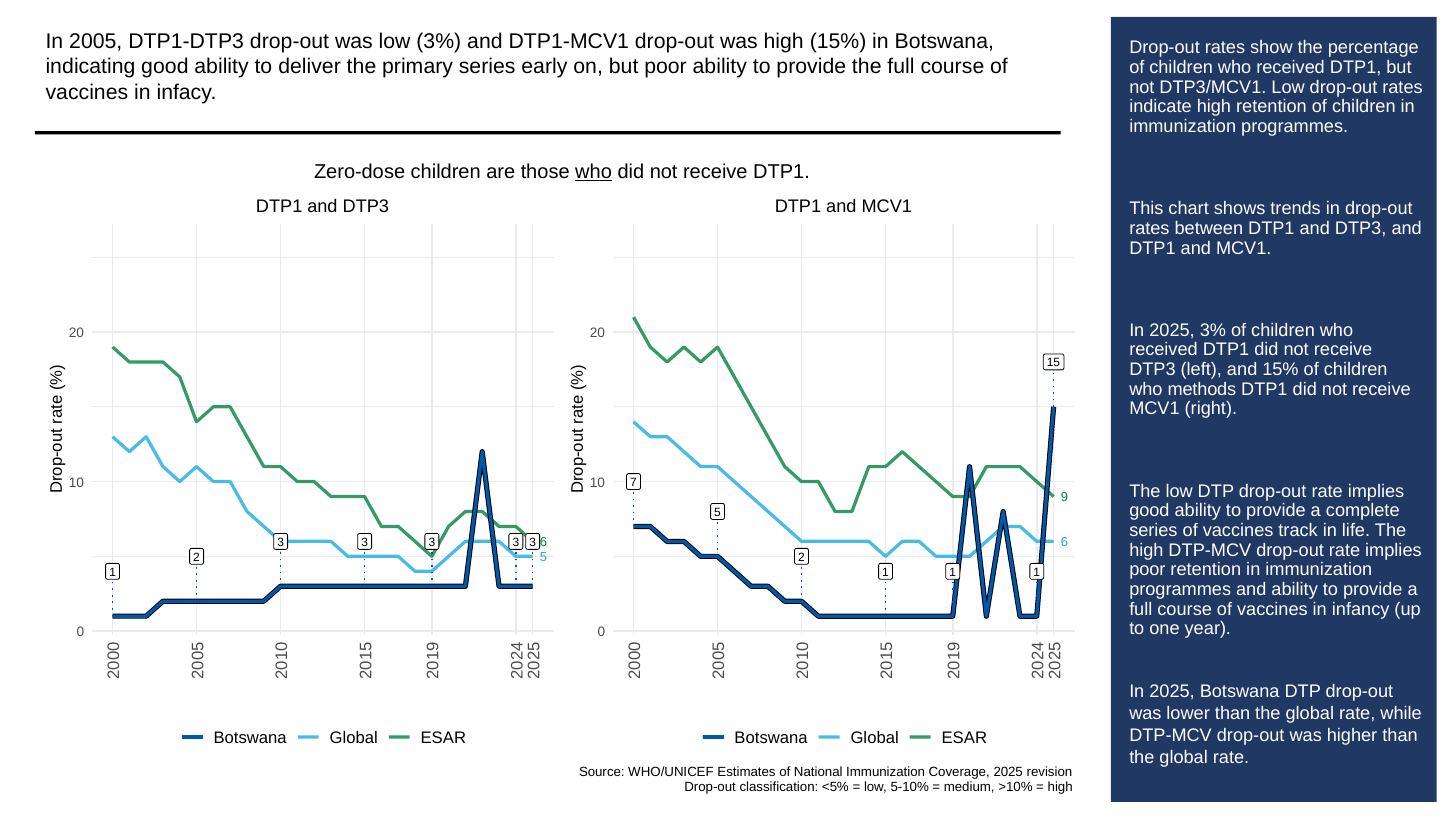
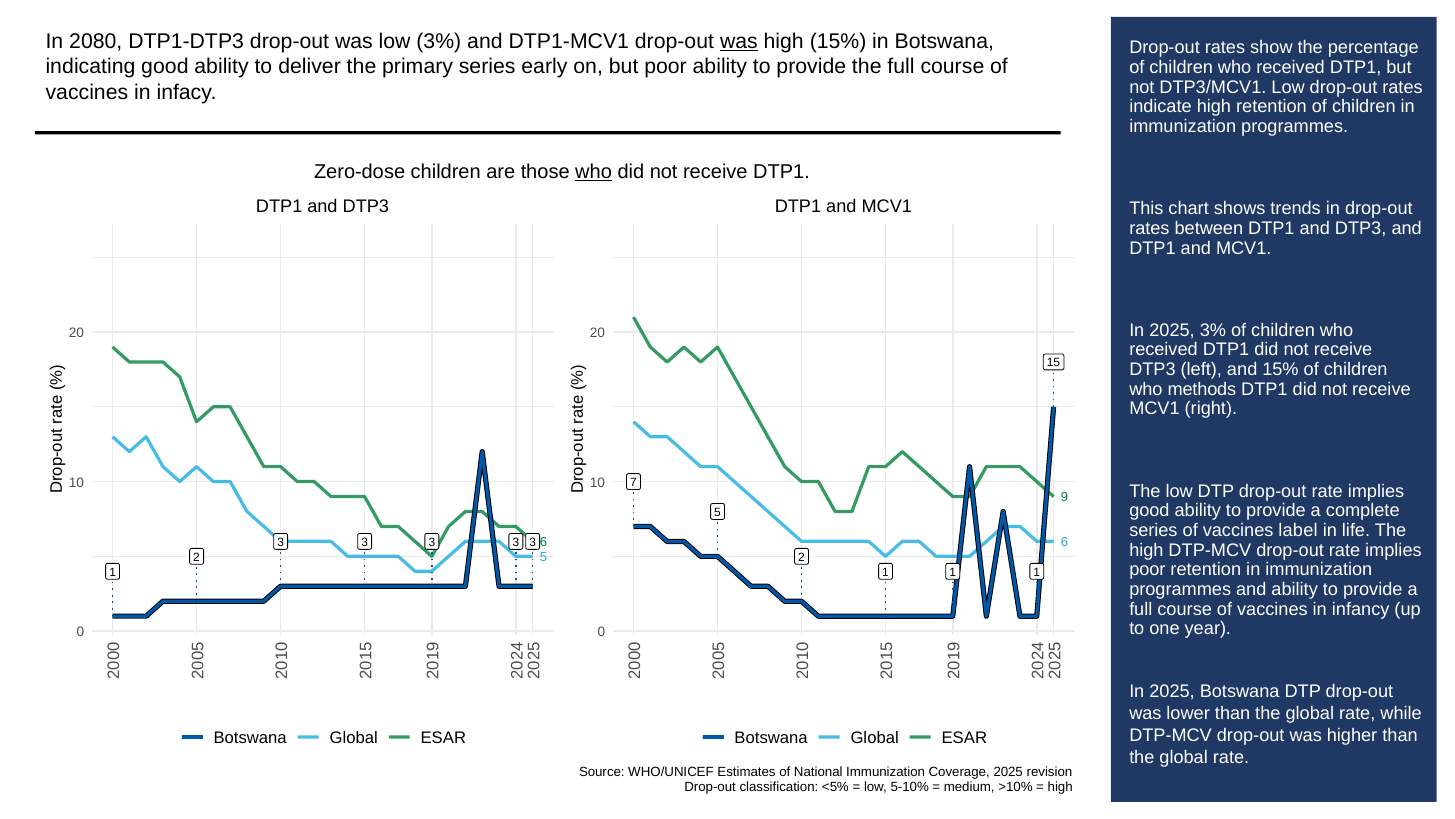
2005: 2005 -> 2080 (96, 41)
was underline: none -> present (739, 41)
track: track -> label (1298, 530)
